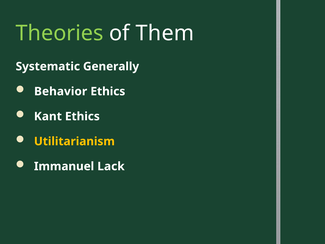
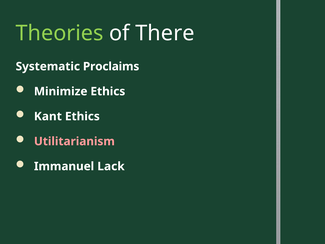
Them: Them -> There (165, 33)
Generally: Generally -> Proclaims (111, 66)
Behavior: Behavior -> Minimize (61, 91)
Utilitarianism colour: yellow -> pink (74, 141)
